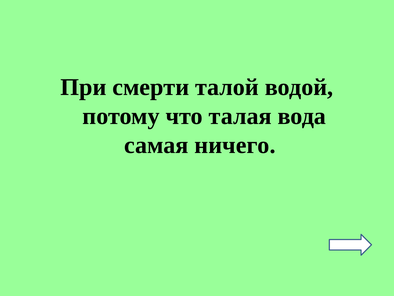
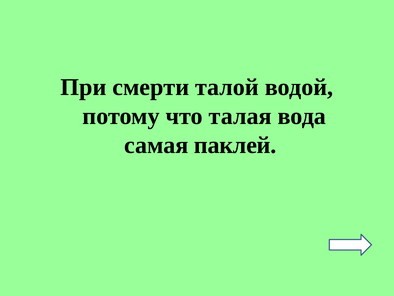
ничего: ничего -> паклей (235, 145)
